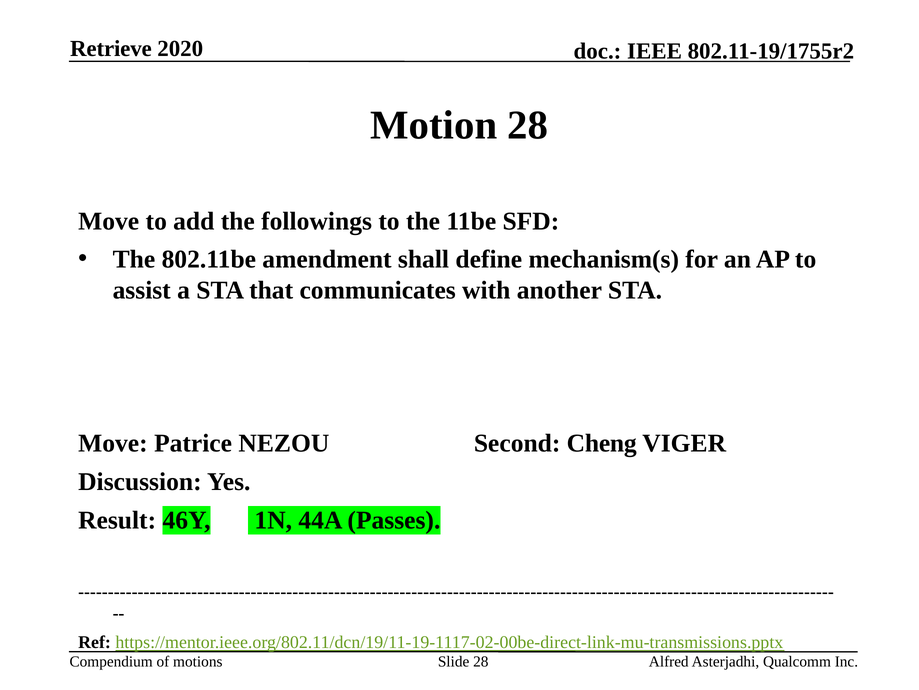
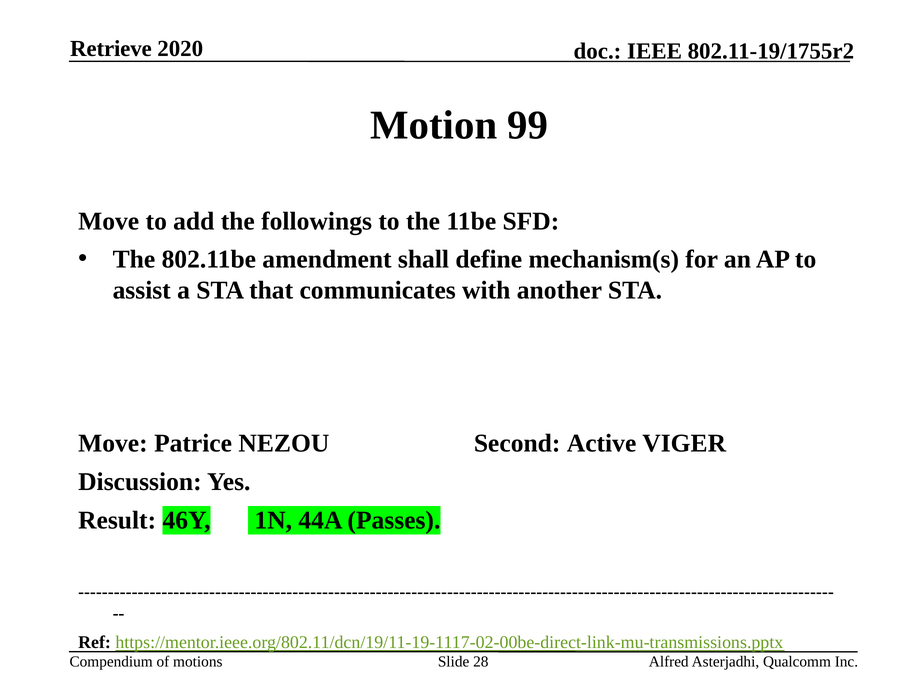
Motion 28: 28 -> 99 (528, 125)
Cheng: Cheng -> Active (602, 443)
